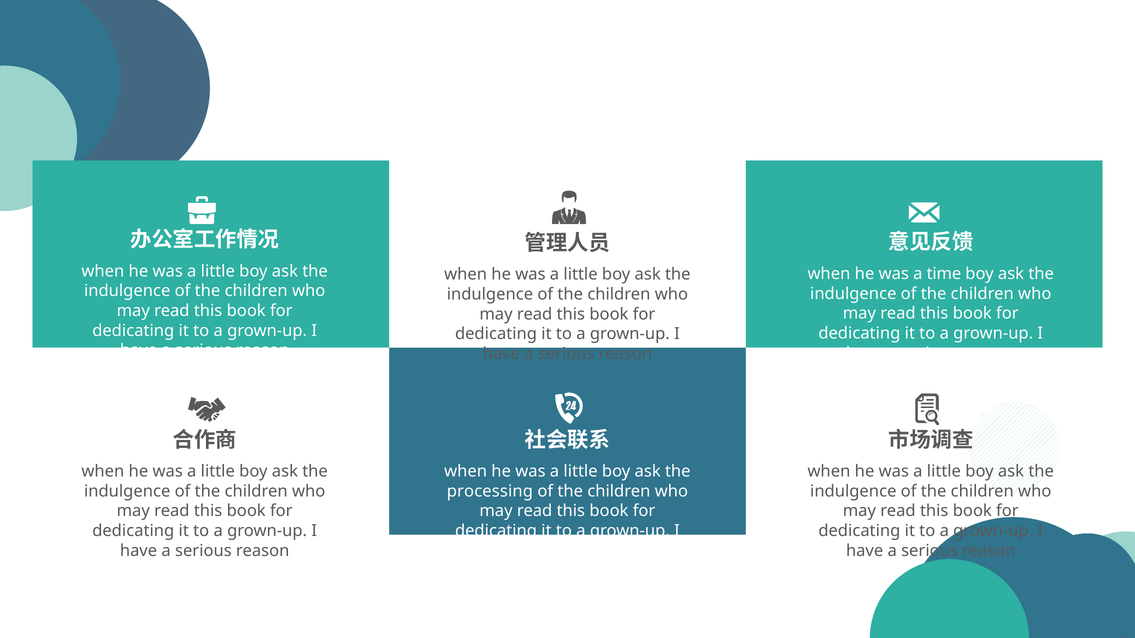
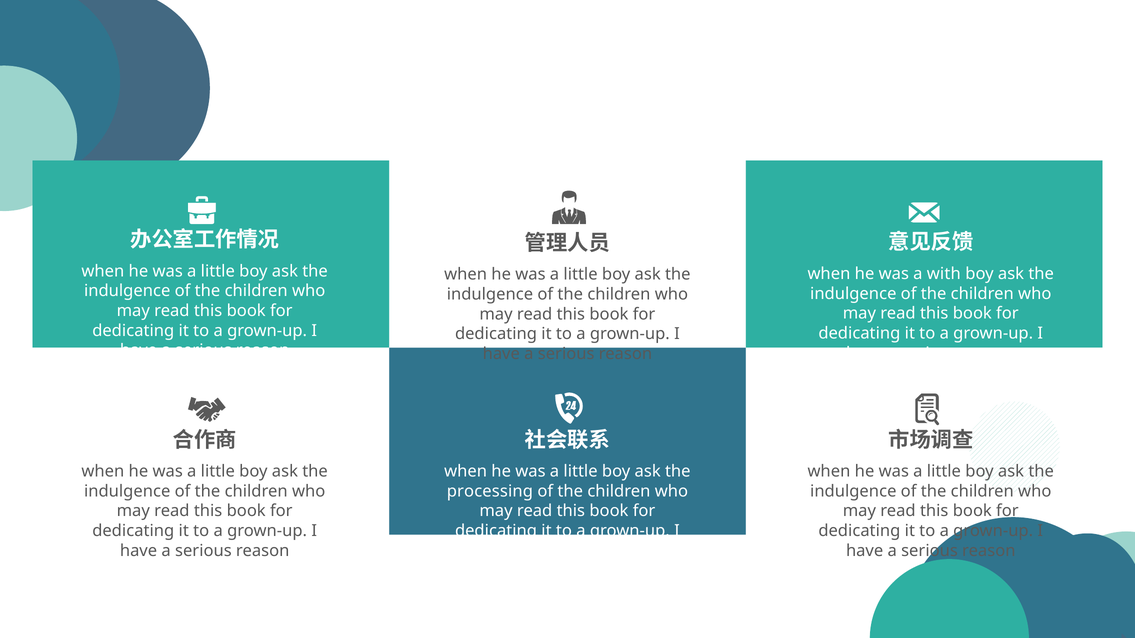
time: time -> with (944, 274)
